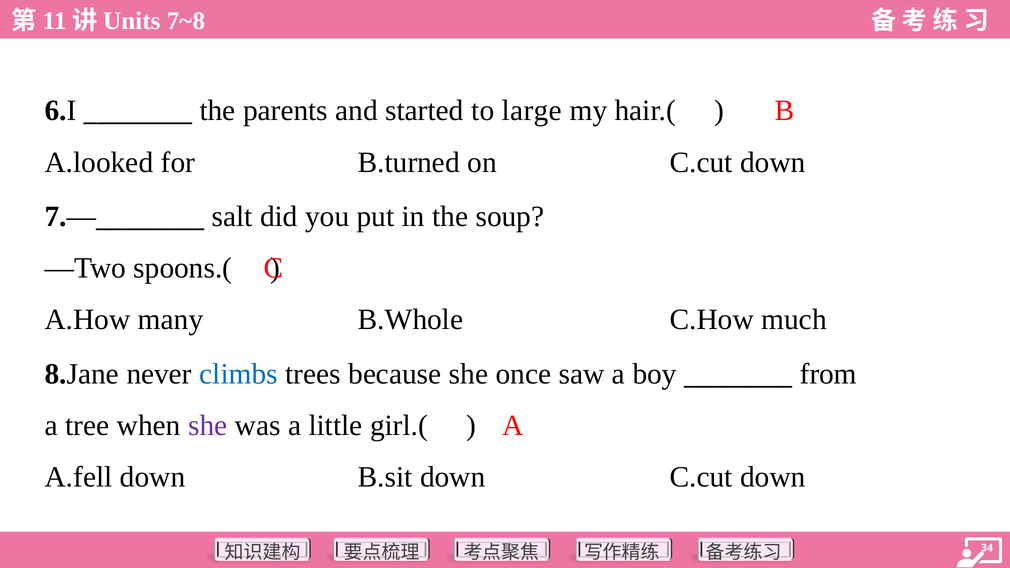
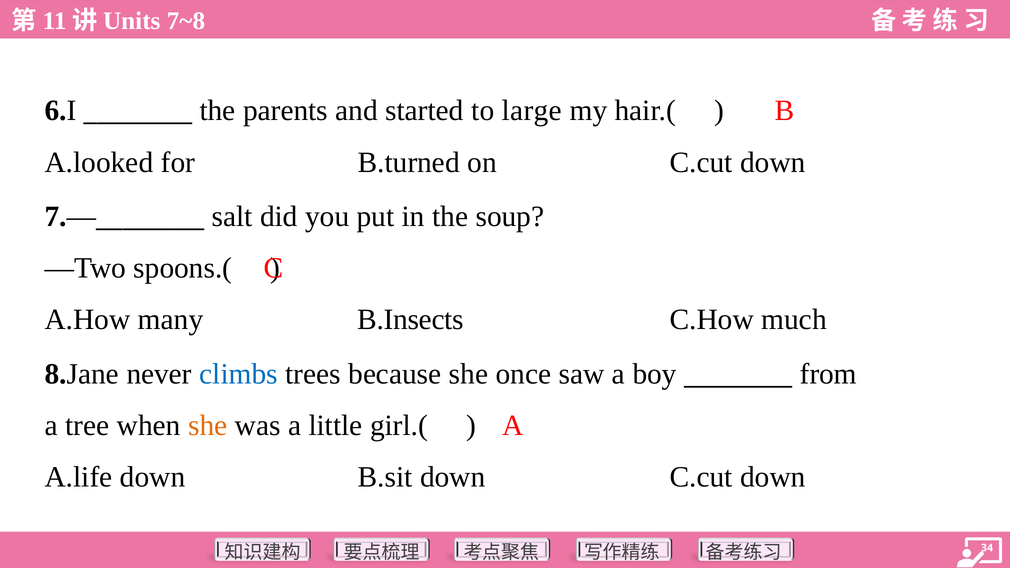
B.Whole: B.Whole -> B.Insects (411, 320)
she colour: purple -> orange (208, 426)
A.fell: A.fell -> A.life (79, 477)
